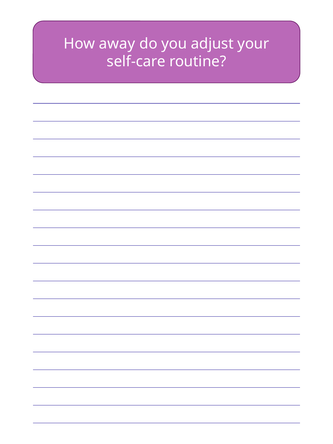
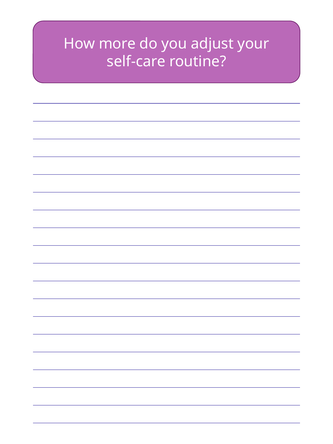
away: away -> more (117, 44)
